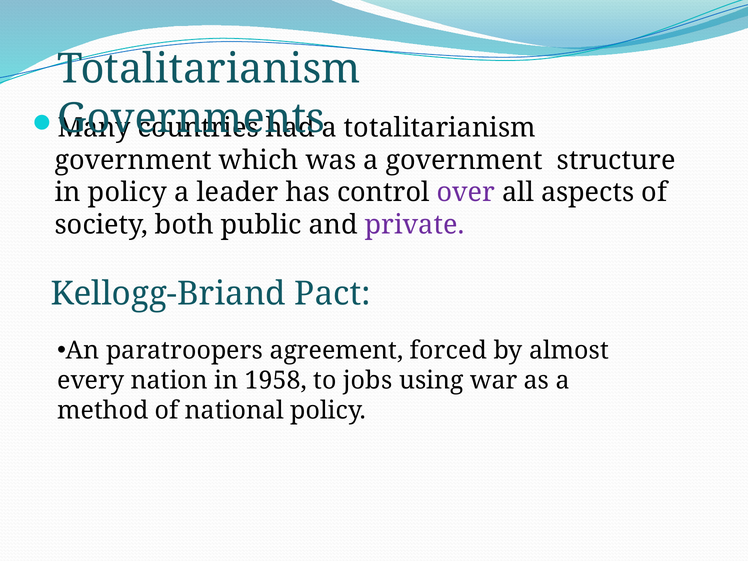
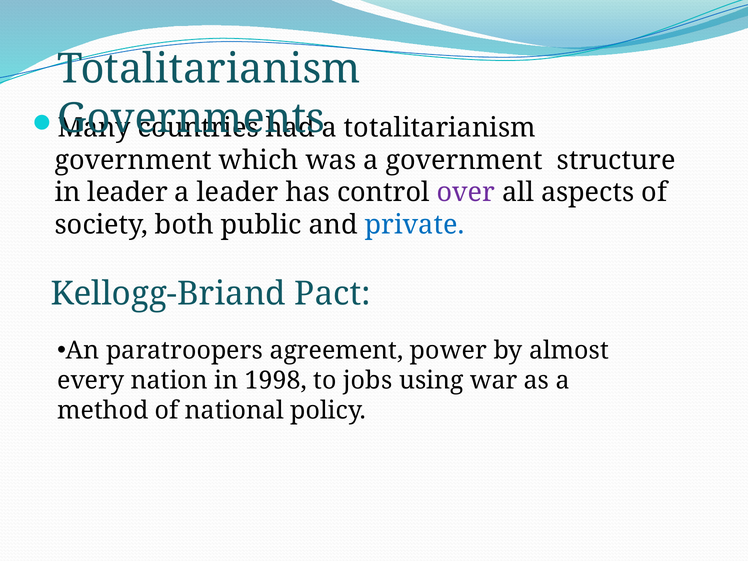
in policy: policy -> leader (128, 193)
private colour: purple -> blue (415, 225)
forced: forced -> power (448, 351)
1958: 1958 -> 1998 (276, 381)
